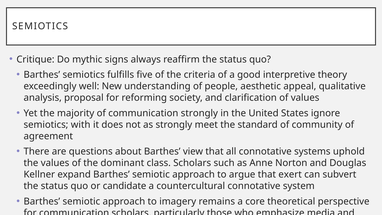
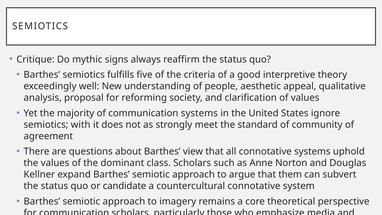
communication strongly: strongly -> systems (199, 113)
exert: exert -> them (290, 174)
